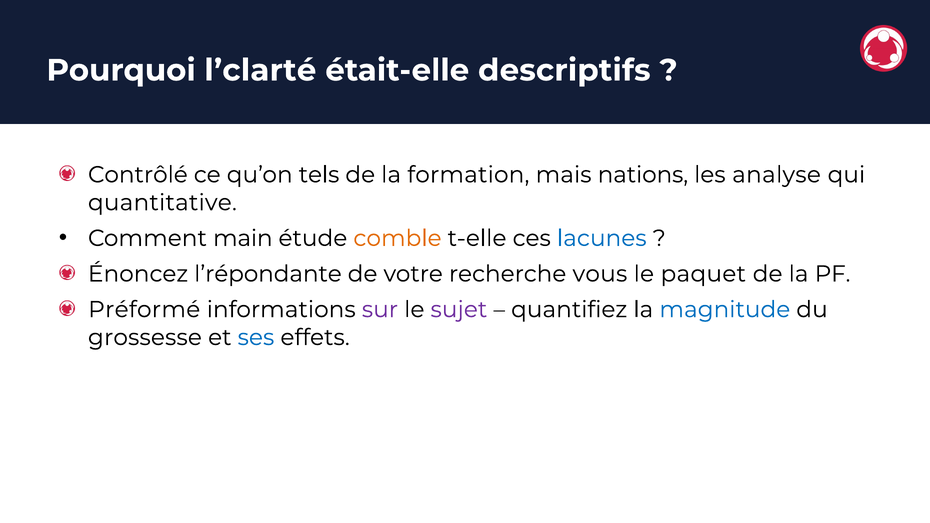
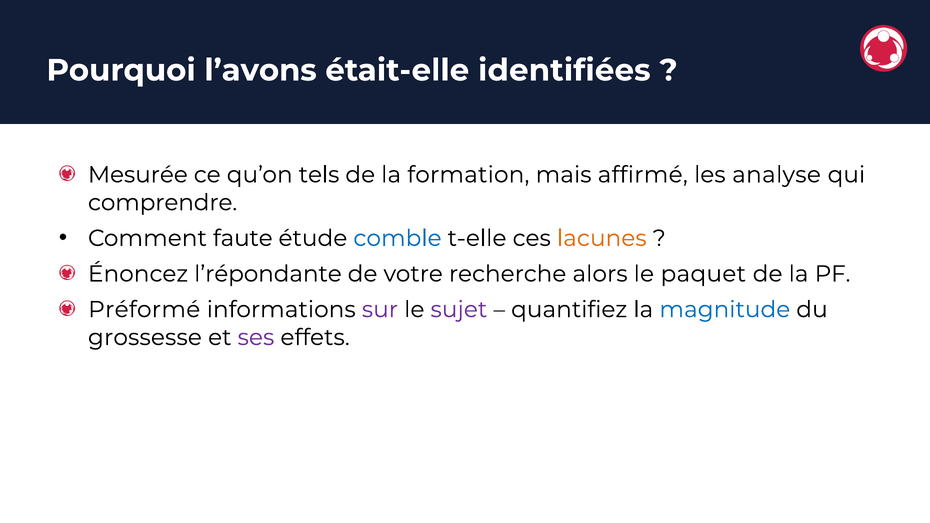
l’clarté: l’clarté -> l’avons (261, 70)
descriptifs: descriptifs -> identifiées (564, 70)
Contrôlé: Contrôlé -> Mesurée (138, 175)
nations: nations -> affirmé (643, 175)
quantitative: quantitative -> comprendre (163, 203)
main: main -> faute (243, 238)
comble colour: orange -> blue (397, 238)
lacunes colour: blue -> orange (602, 238)
vous: vous -> alors (600, 274)
ses colour: blue -> purple (256, 337)
